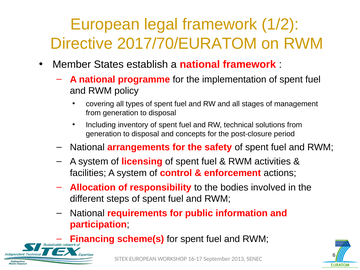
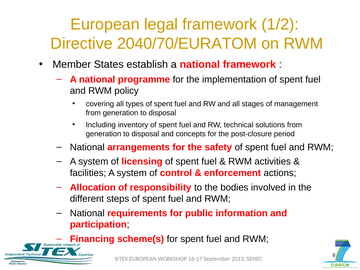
2017/70/EURATOM: 2017/70/EURATOM -> 2040/70/EURATOM (187, 44)
